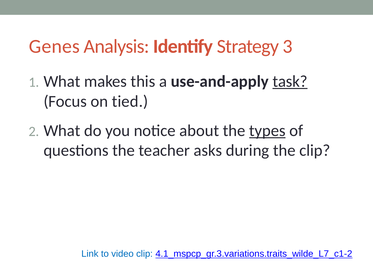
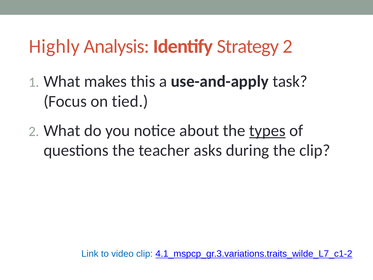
Genes: Genes -> Highly (54, 46)
Strategy 3: 3 -> 2 (288, 46)
task underline: present -> none (290, 81)
